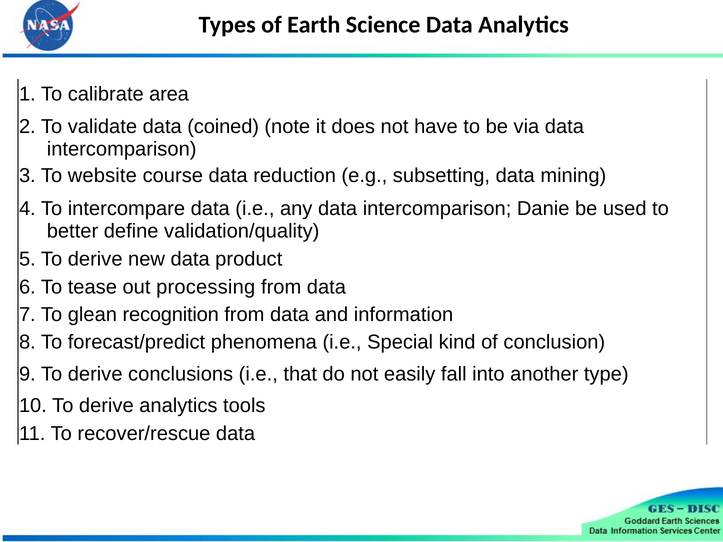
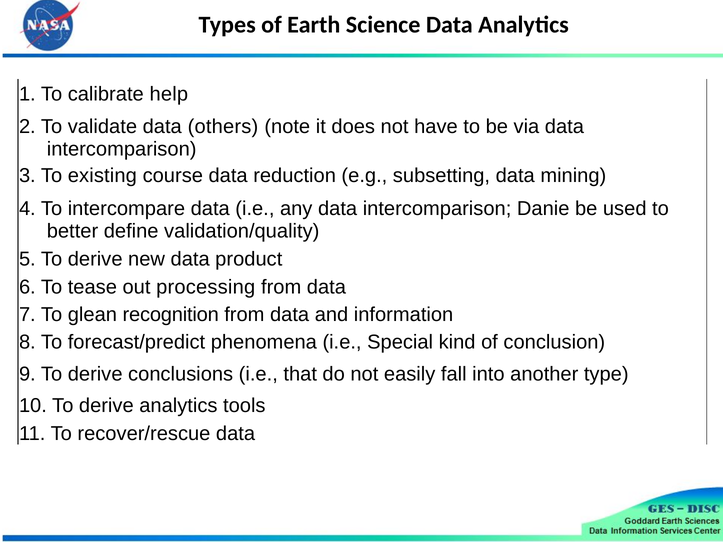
area: area -> help (169, 94)
coined: coined -> others (223, 127)
website: website -> existing (102, 176)
